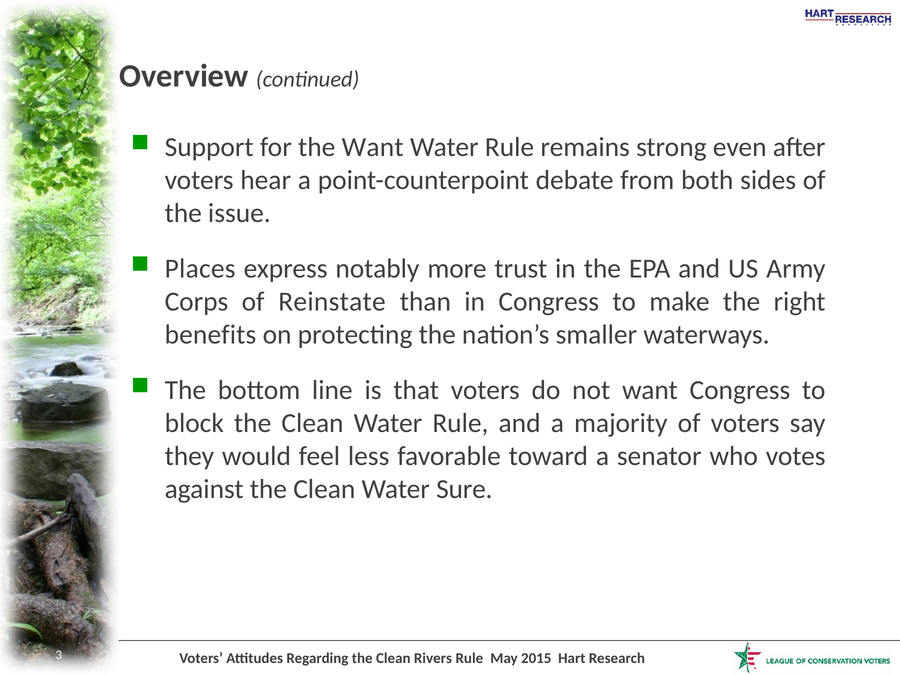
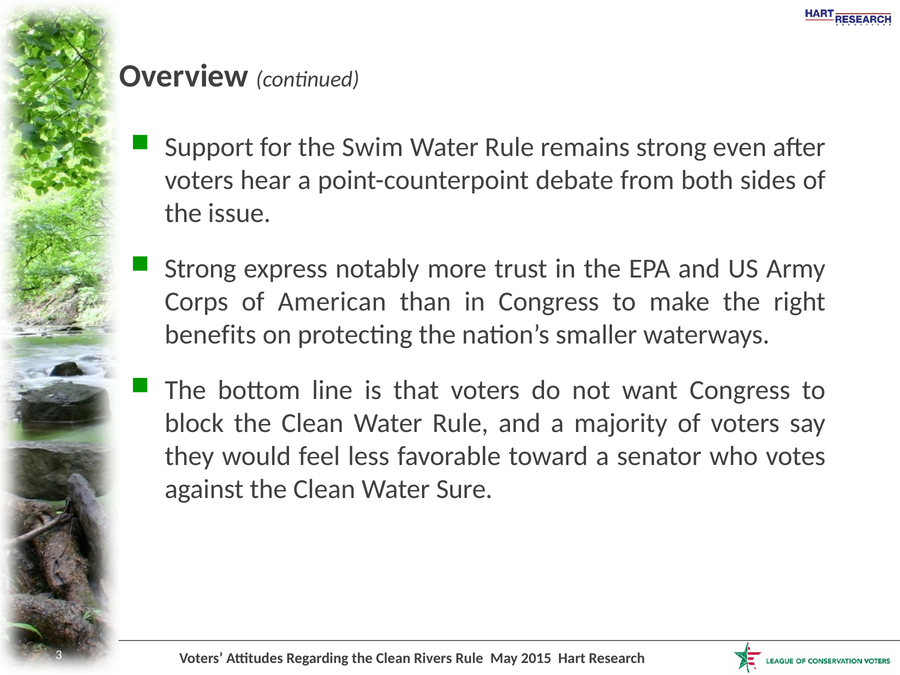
the Want: Want -> Swim (373, 147)
Places: Places -> Strong (200, 269)
Reinstate: Reinstate -> American (332, 302)
